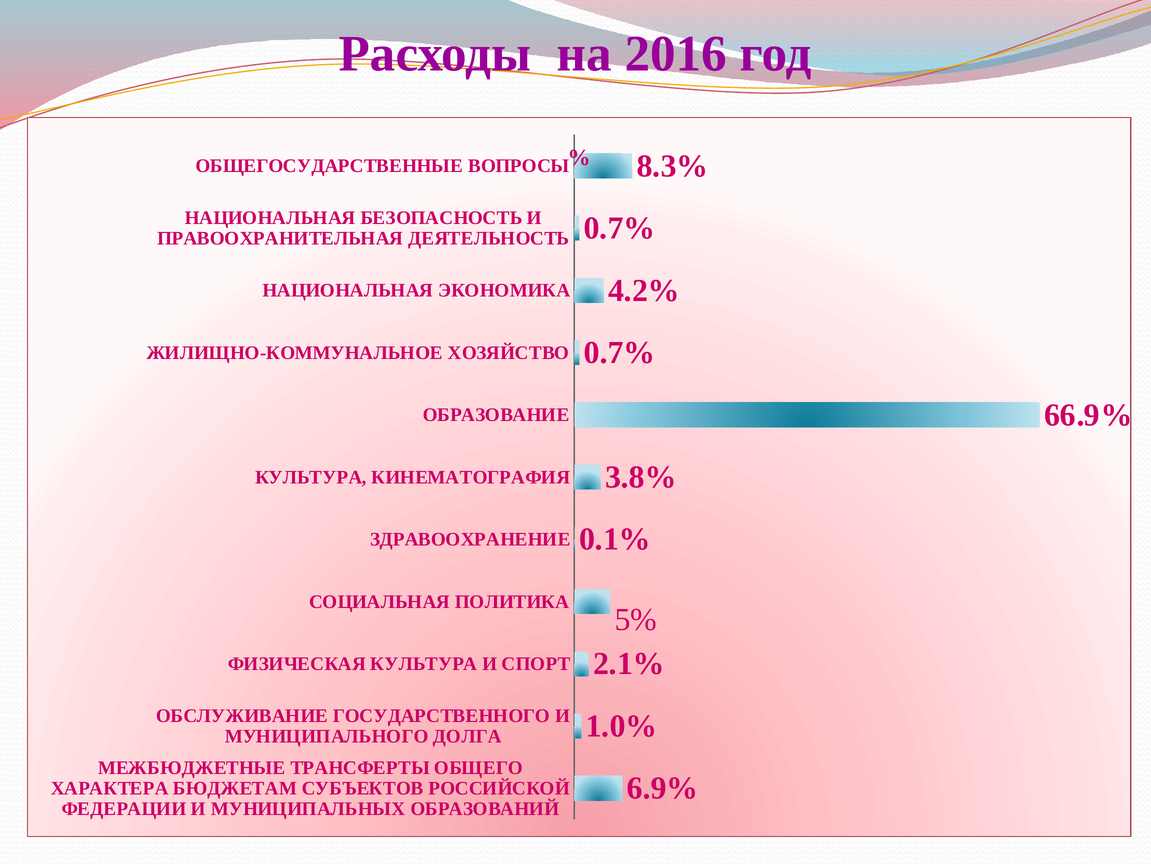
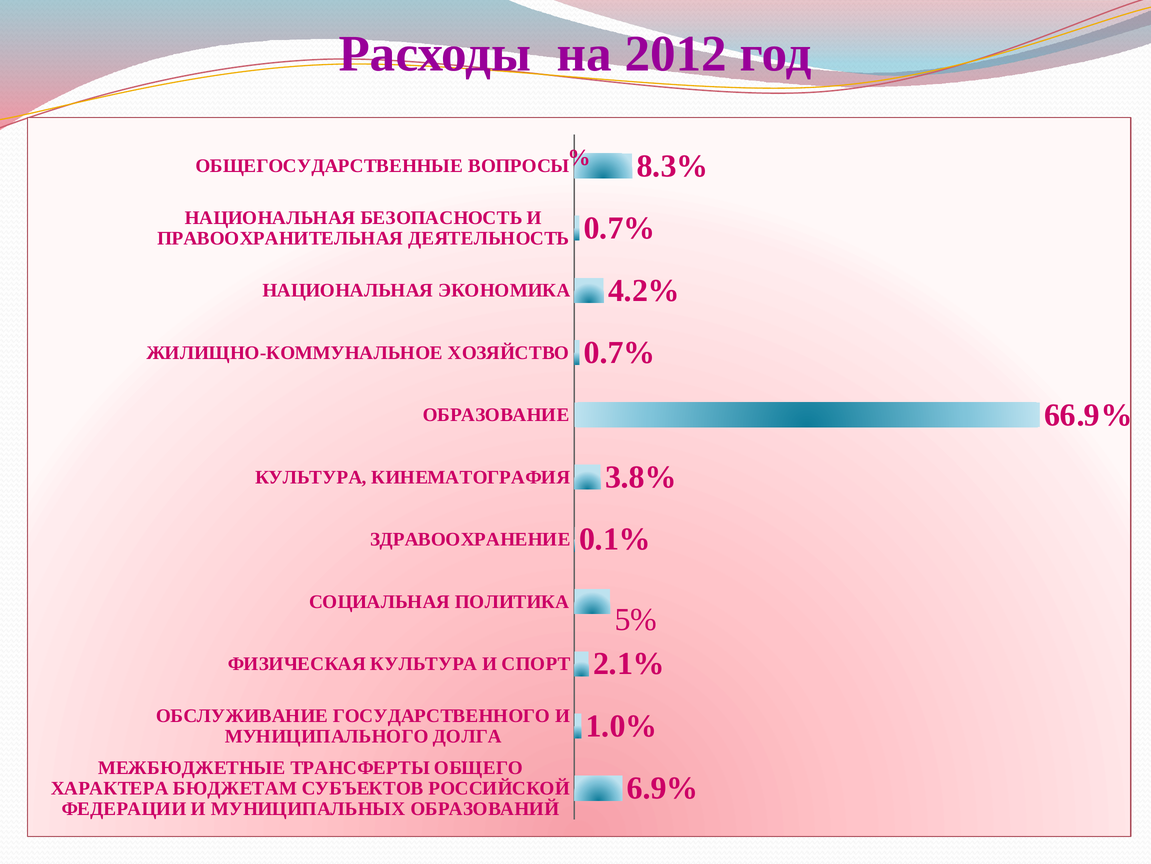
2016: 2016 -> 2012 (676, 54)
